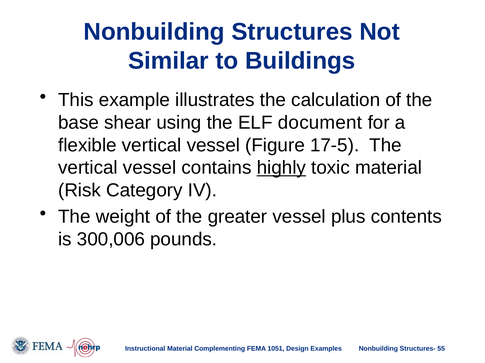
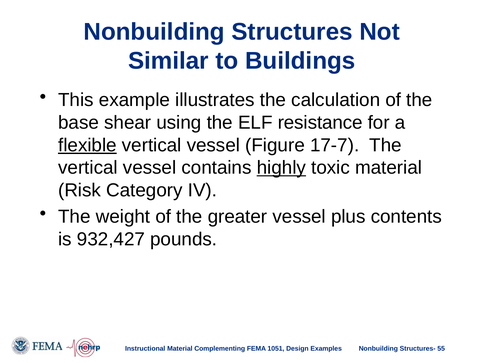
document: document -> resistance (320, 123)
flexible underline: none -> present (87, 145)
17-5: 17-5 -> 17-7 (335, 145)
300,006: 300,006 -> 932,427 (111, 240)
